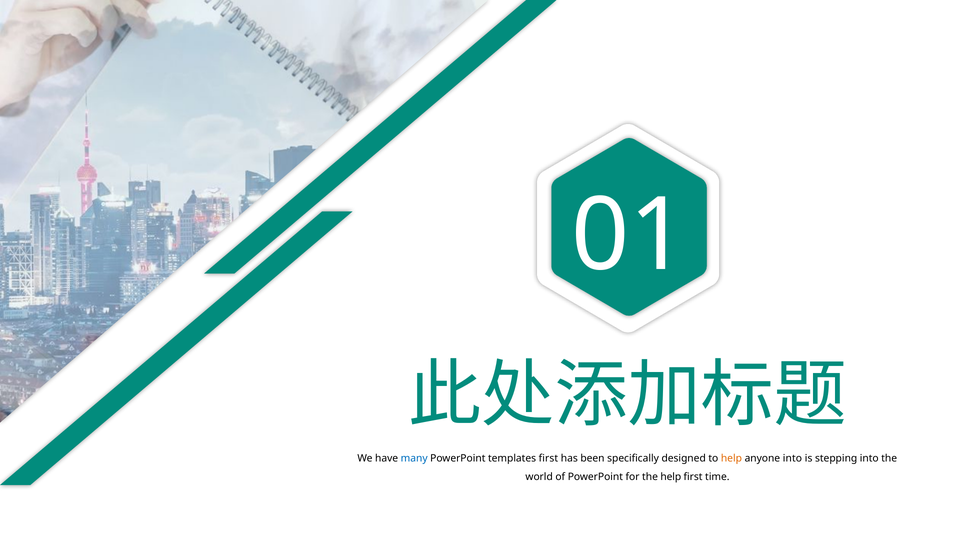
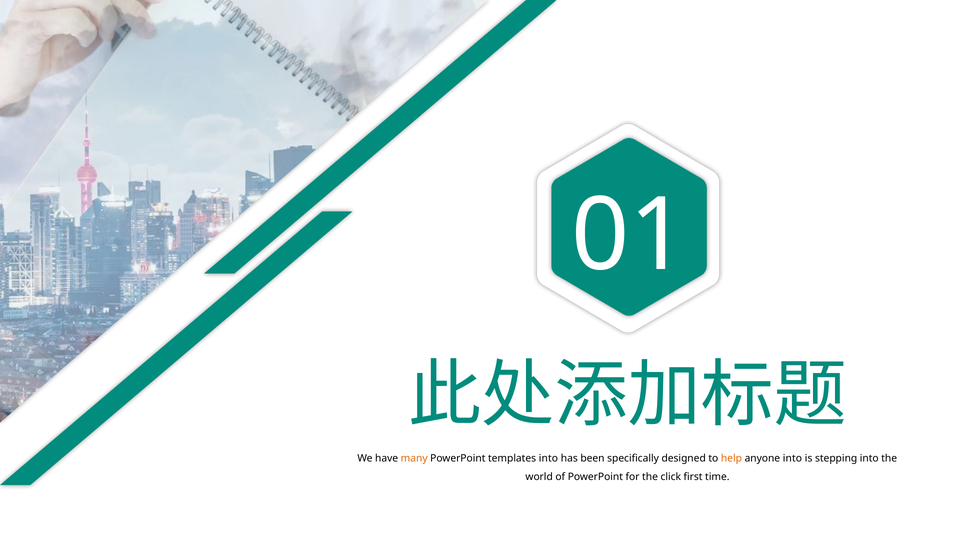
many colour: blue -> orange (414, 459)
templates first: first -> into (548, 459)
the help: help -> click (671, 477)
